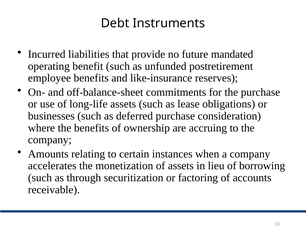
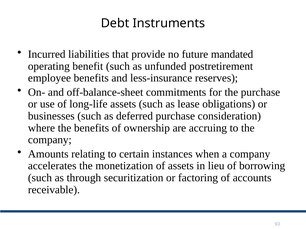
like-insurance: like-insurance -> less-insurance (161, 78)
